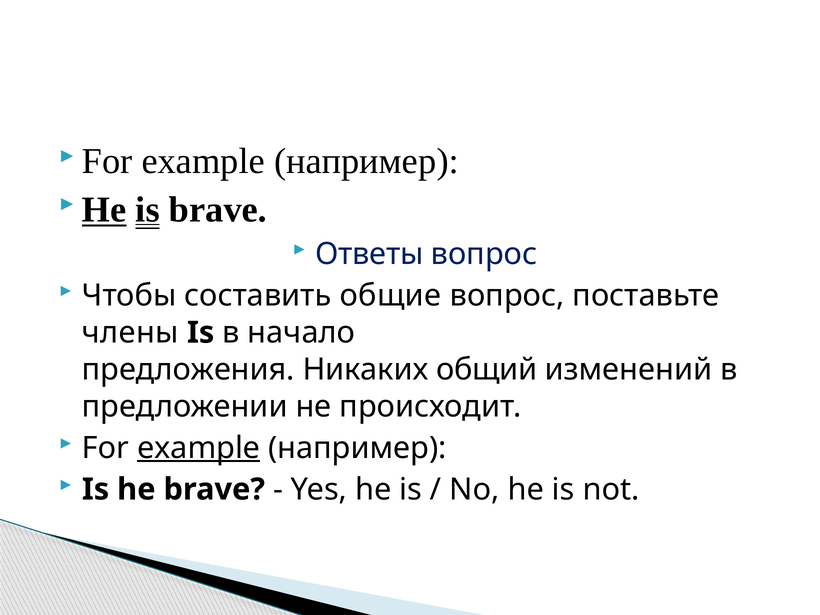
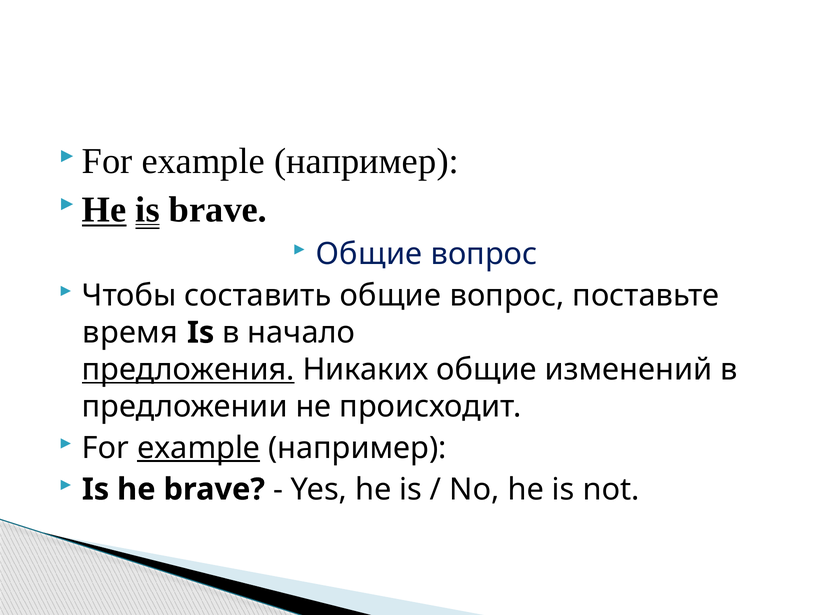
Ответы: Ответы -> Общие (369, 254)
члены: члены -> время (130, 333)
предложения underline: none -> present (188, 370)
Никаких общий: общий -> общие (487, 370)
